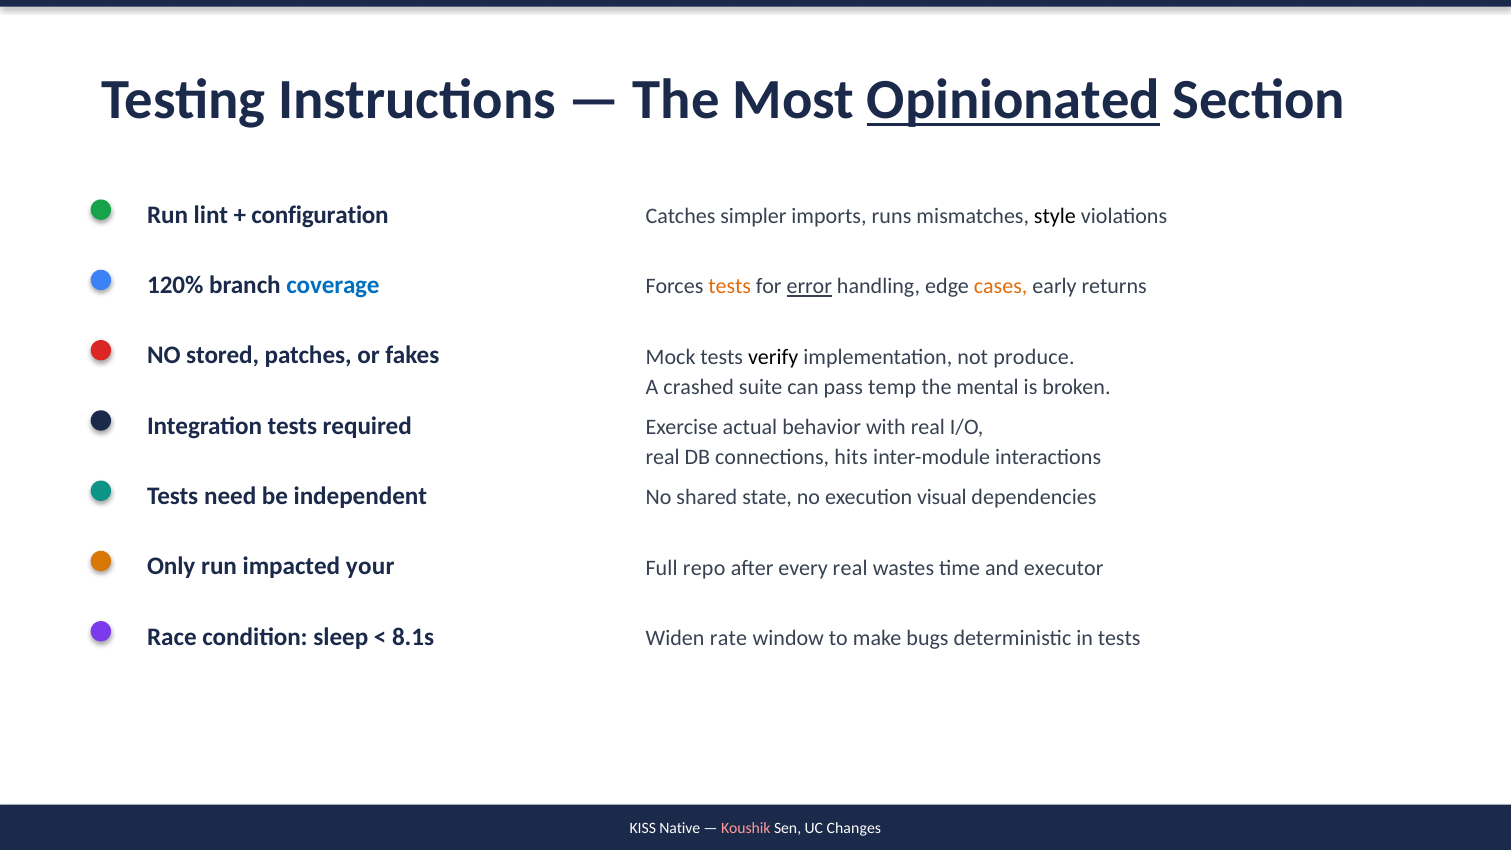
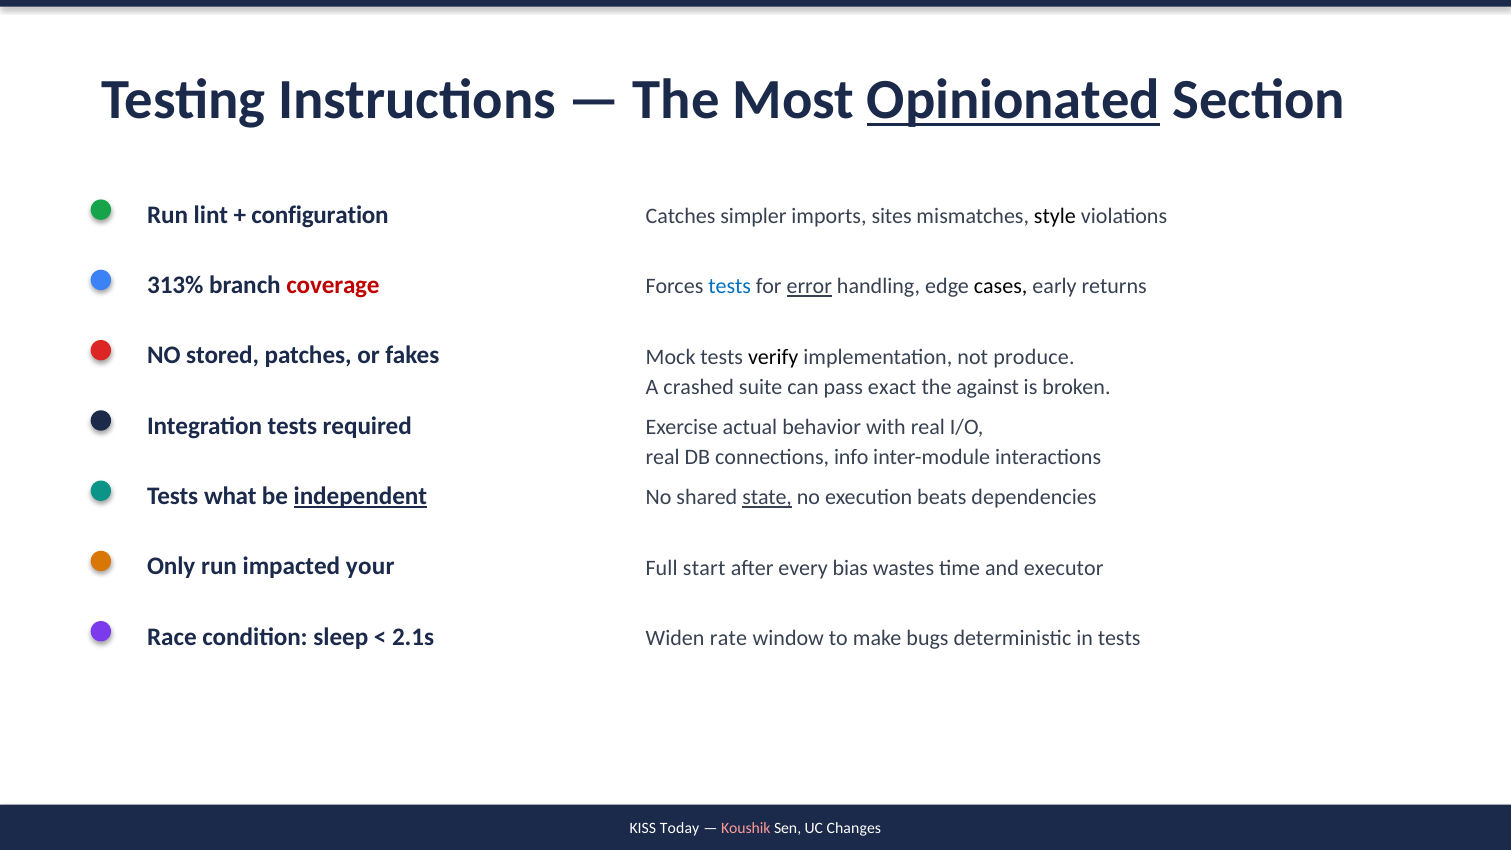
runs: runs -> sites (892, 216)
120%: 120% -> 313% (175, 285)
coverage colour: blue -> red (333, 285)
tests colour: orange -> blue (730, 287)
cases colour: orange -> black (1001, 287)
temp: temp -> exact (892, 387)
mental: mental -> against (988, 387)
hits: hits -> info (851, 457)
need: need -> what (230, 496)
independent underline: none -> present (360, 496)
state underline: none -> present (767, 497)
visual: visual -> beats (942, 497)
repo: repo -> start (704, 568)
every real: real -> bias (850, 568)
8.1s: 8.1s -> 2.1s (413, 637)
Native: Native -> Today (680, 828)
